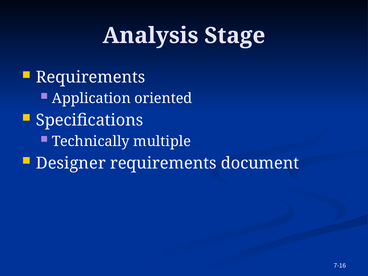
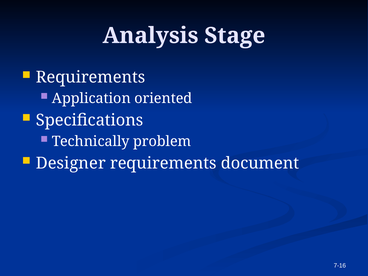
multiple: multiple -> problem (162, 141)
